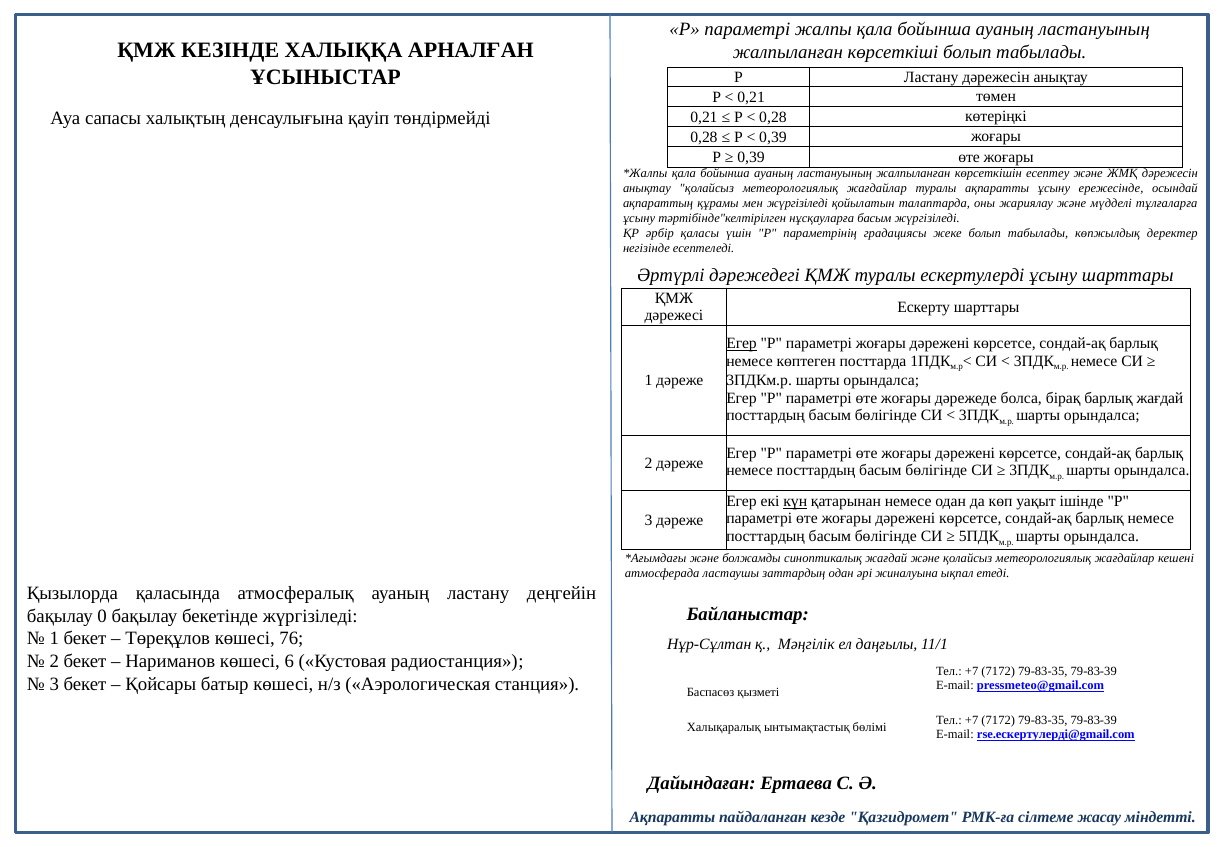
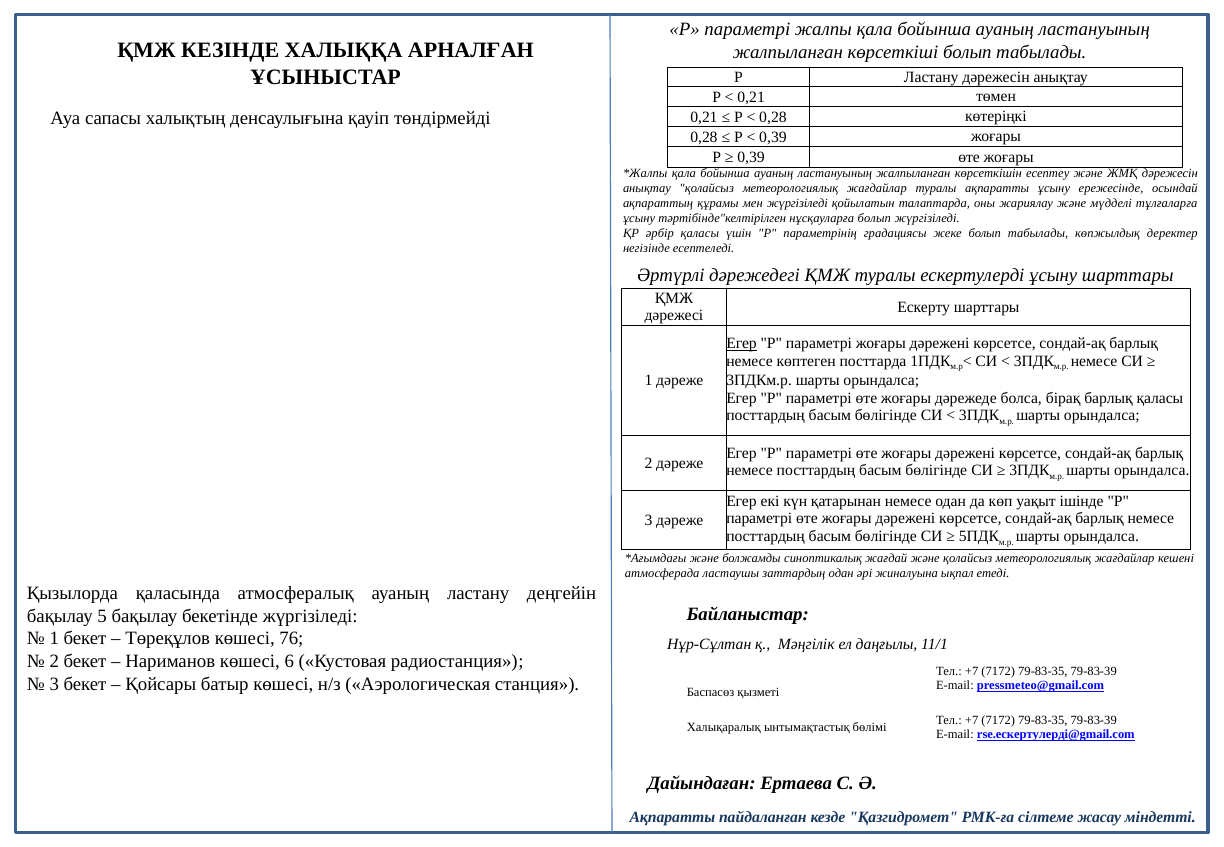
нұсқауларға басым: басым -> болып (874, 219)
барлық жағдай: жағдай -> қаласы (1160, 398)
күн underline: present -> none (795, 502)
0: 0 -> 5 (102, 616)
